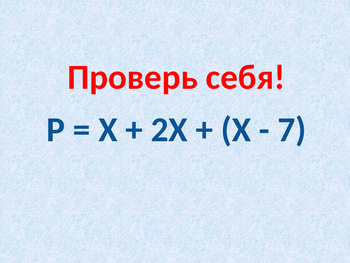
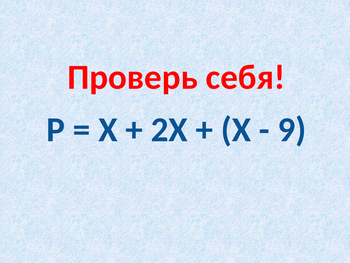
7: 7 -> 9 (292, 130)
